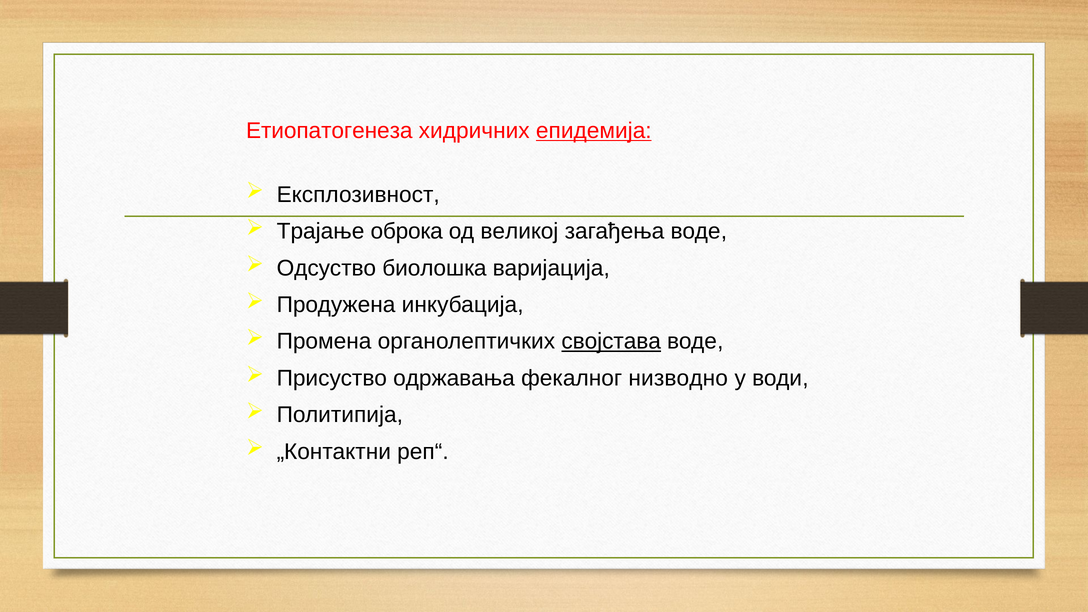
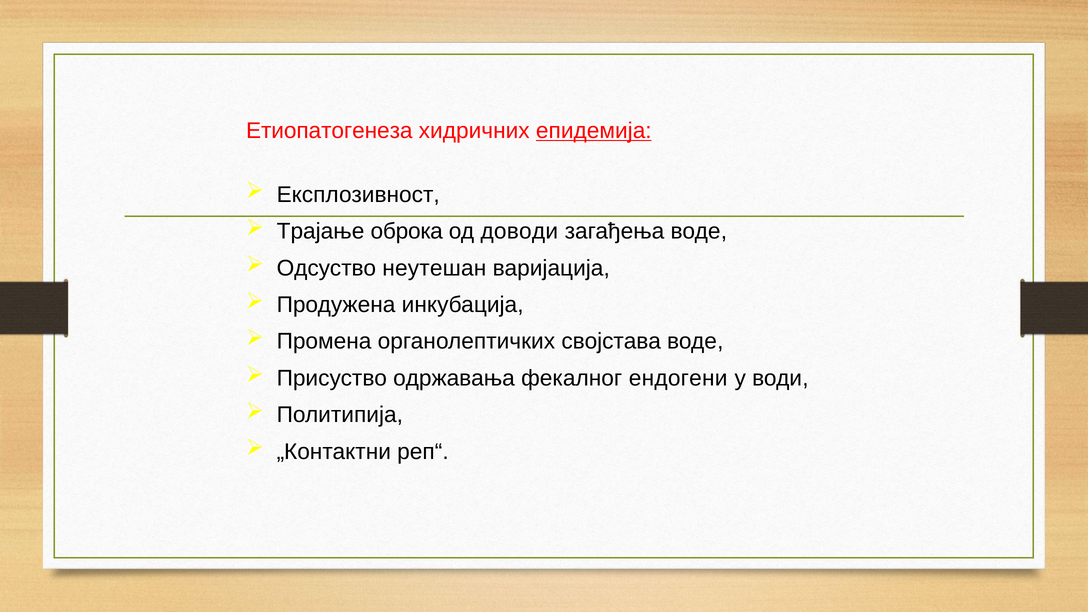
великој: великој -> доводи (519, 231)
биолошка: биолошка -> неутешан (434, 268)
својстава underline: present -> none (611, 341)
низводно: низводно -> ендогени (678, 378)
